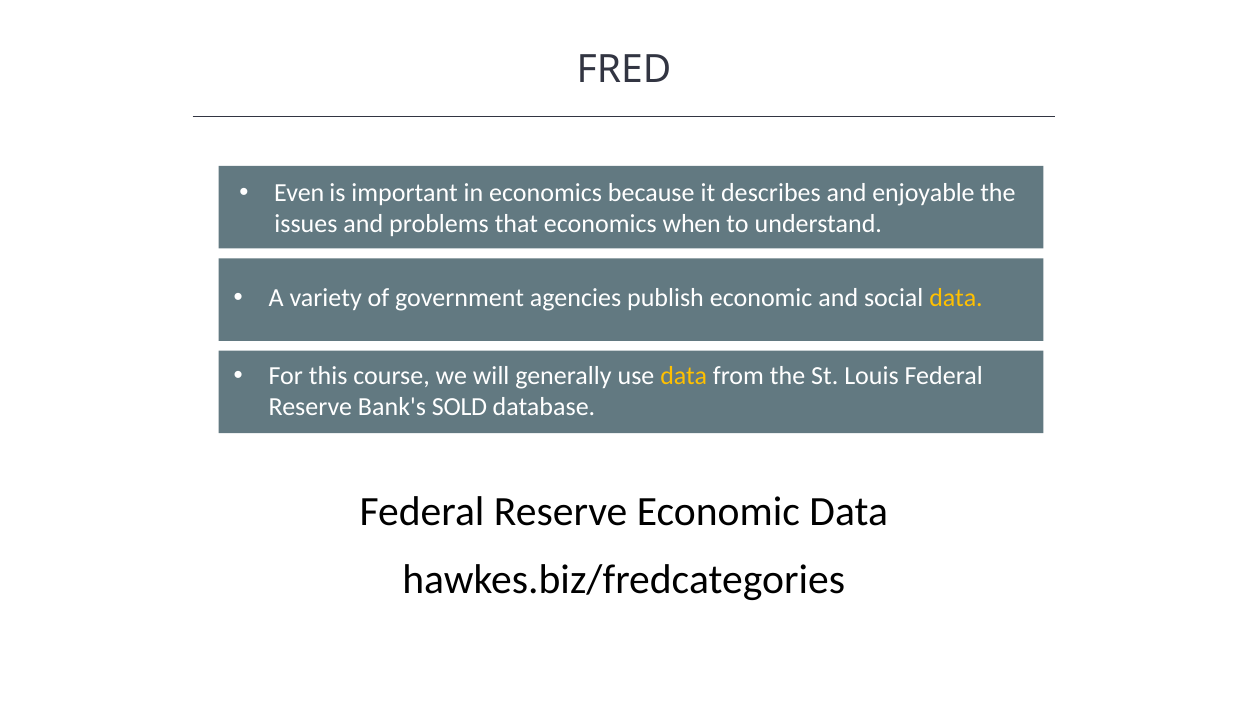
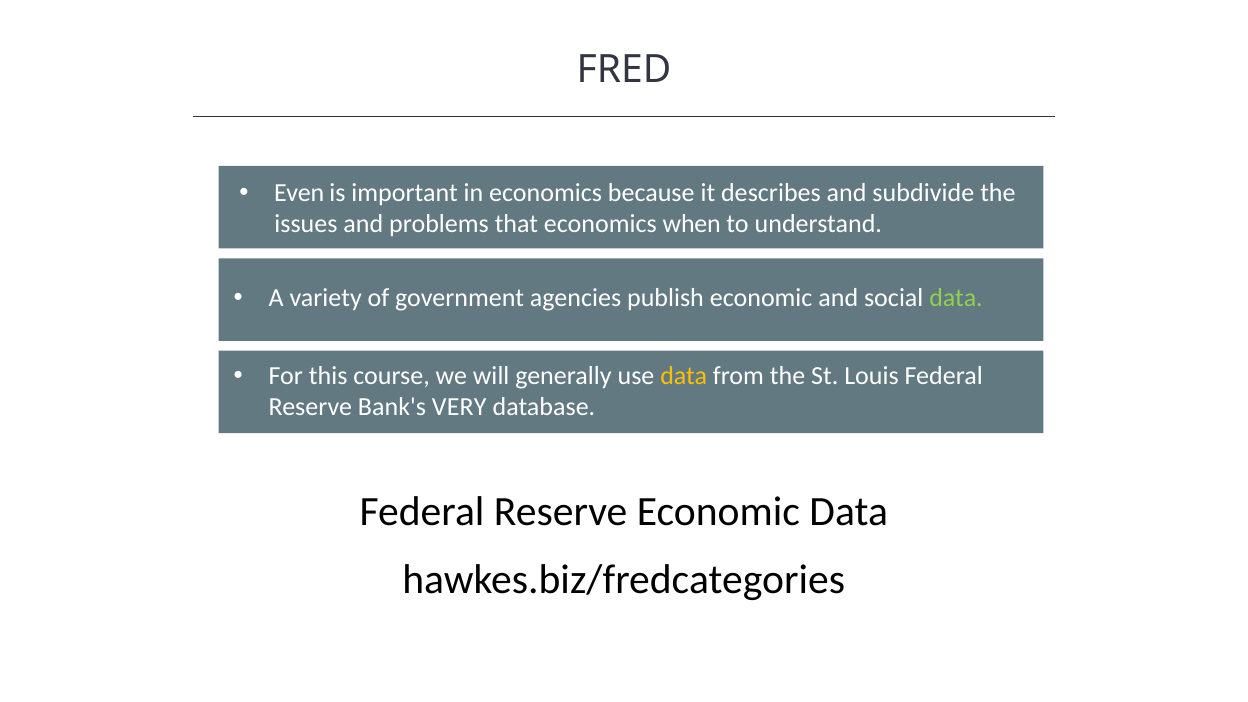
enjoyable: enjoyable -> subdivide (923, 193)
data colour: yellow -> light green (956, 298)
SOLD: SOLD -> VERY (459, 407)
